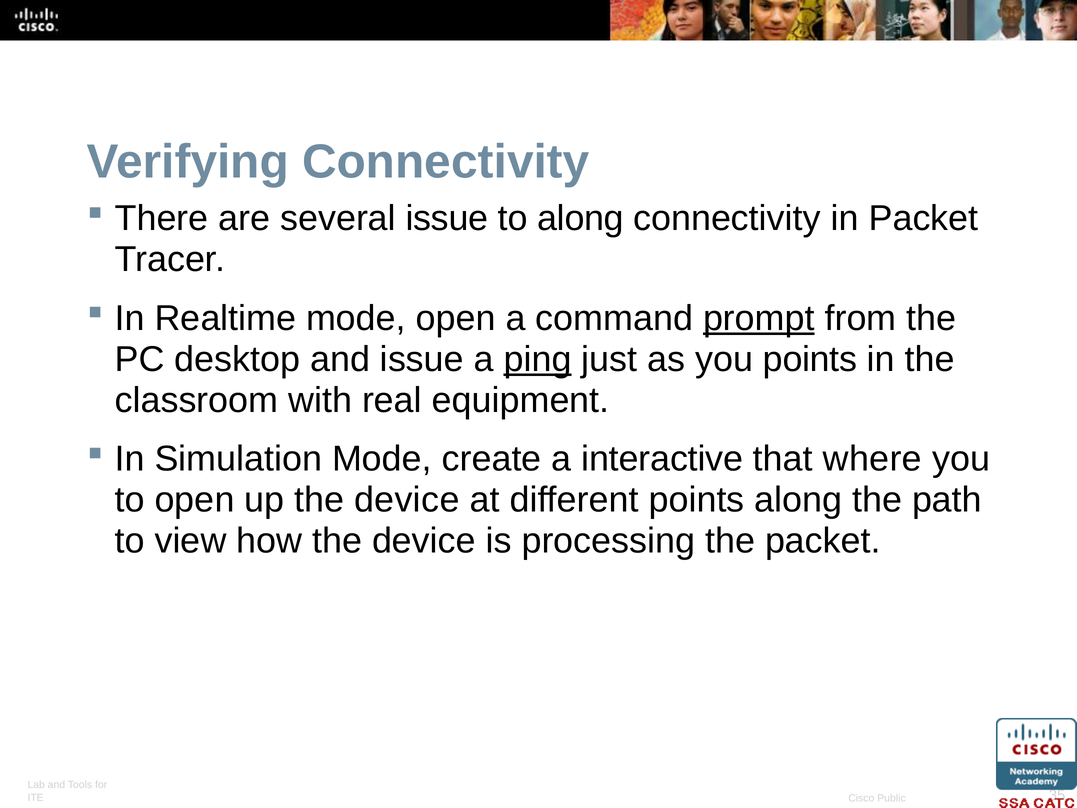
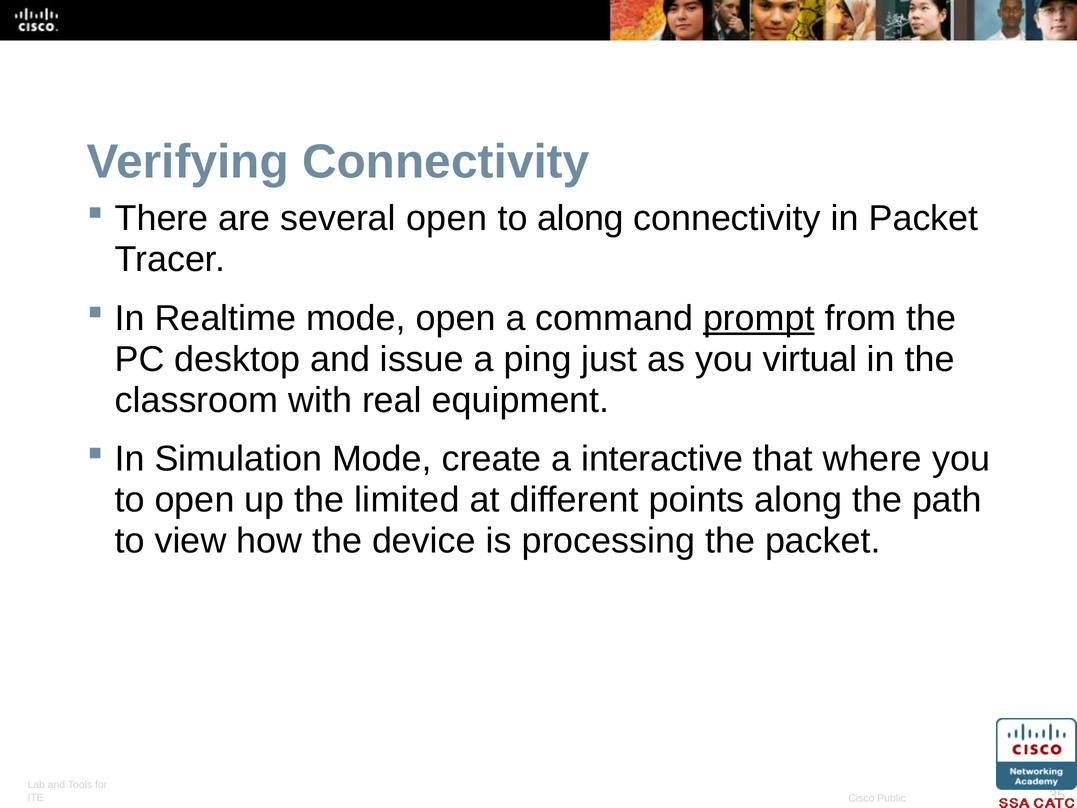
several issue: issue -> open (447, 218)
ping underline: present -> none (538, 359)
you points: points -> virtual (810, 359)
up the device: device -> limited (407, 500)
